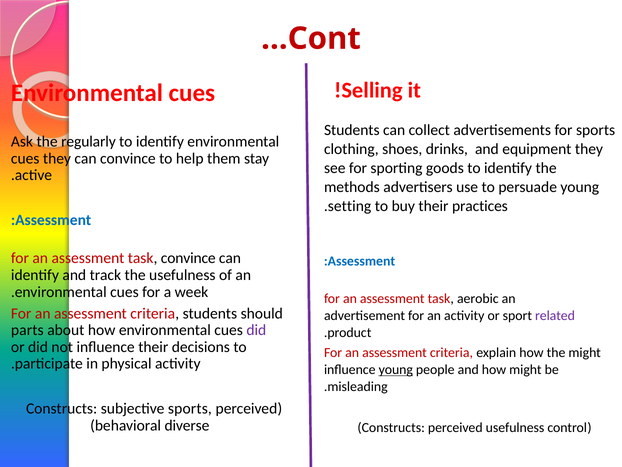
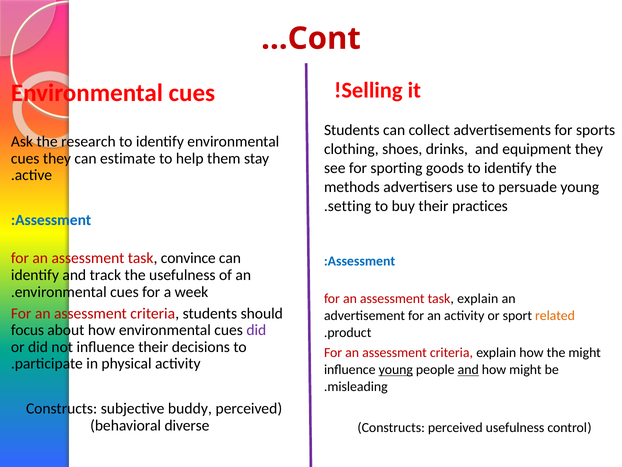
regularly: regularly -> research (88, 141)
can convince: convince -> estimate (128, 158)
task aerobic: aerobic -> explain (478, 298)
related colour: purple -> orange (555, 315)
parts: parts -> focus (27, 330)
and underline: none -> present (468, 369)
subjective sports: sports -> buddy (190, 408)
